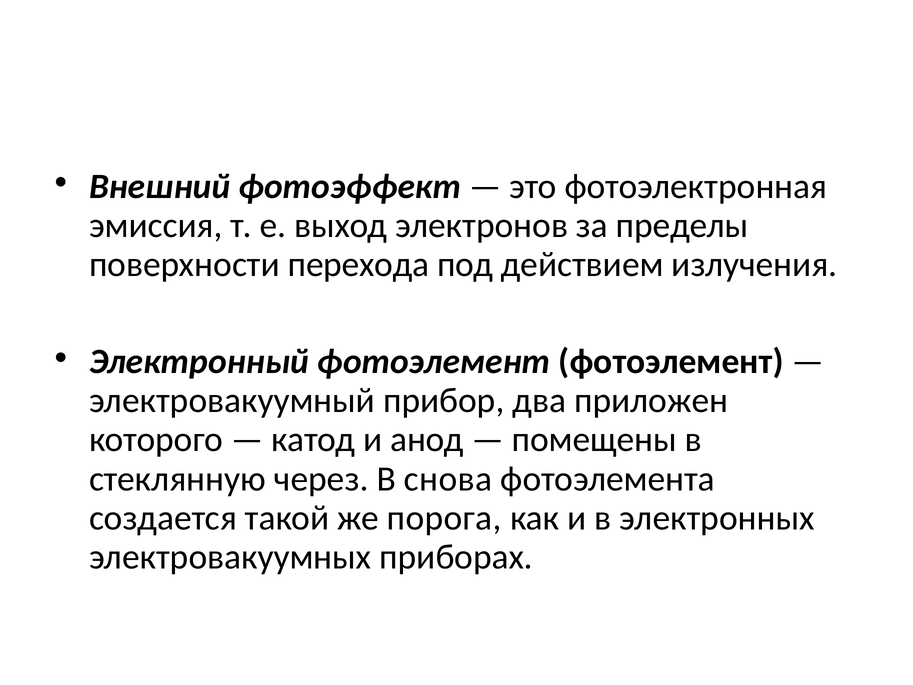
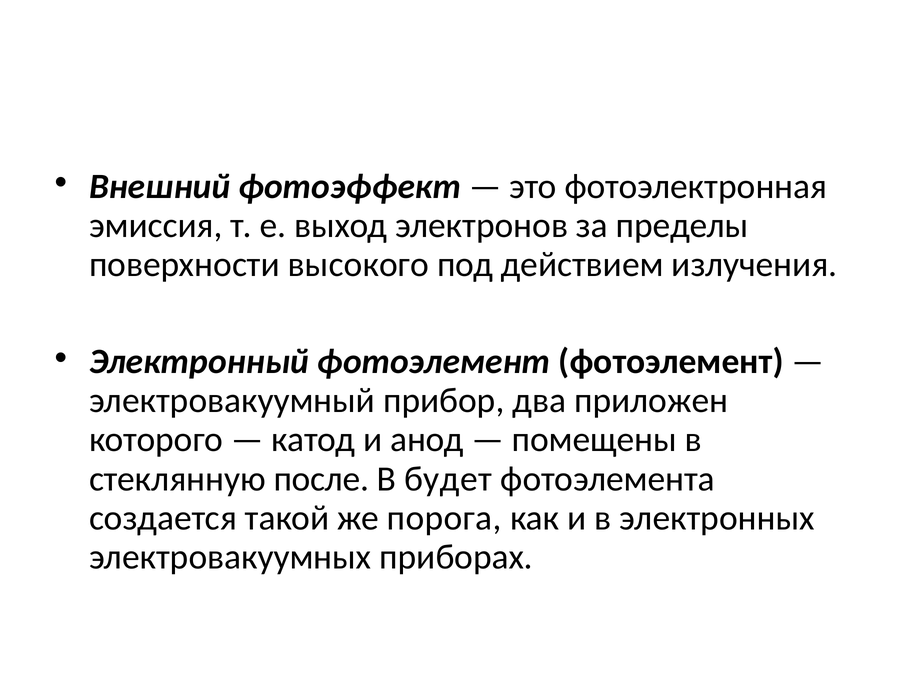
перехода: перехода -> высокого (358, 264)
через: через -> после (321, 479)
снова: снова -> будет (448, 479)
